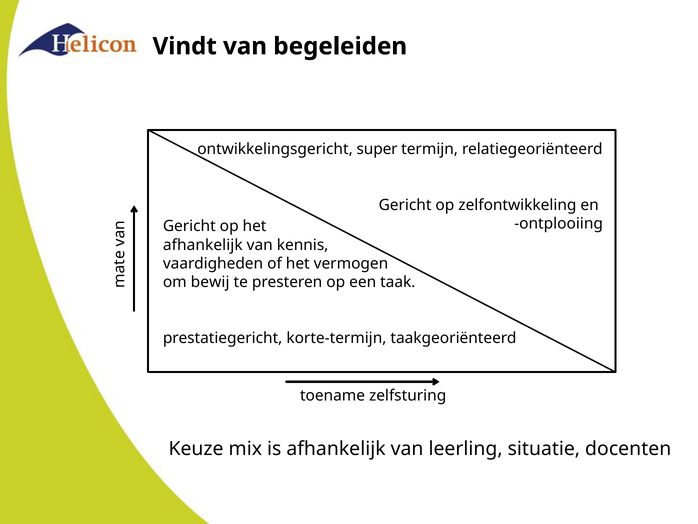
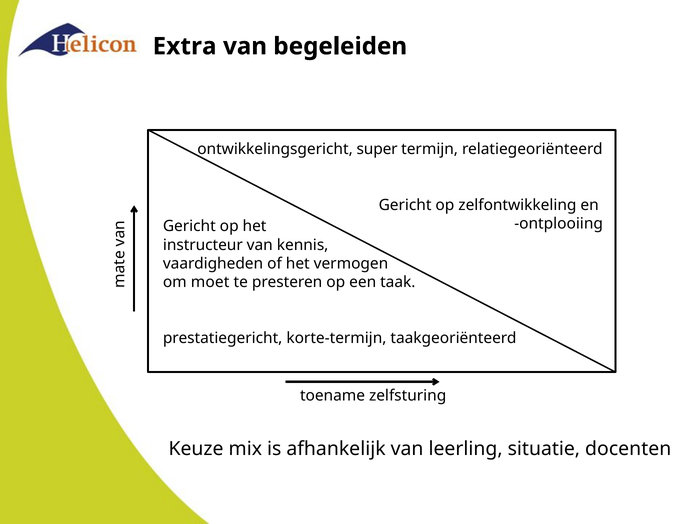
Vindt: Vindt -> Extra (185, 46)
afhankelijk: afhankelijk -> instructeur (203, 245)
bewij: bewij -> moet (210, 282)
